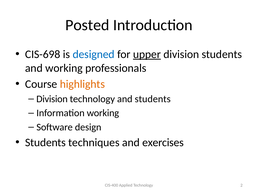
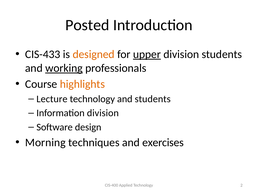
CIS-698: CIS-698 -> CIS-433 (43, 54)
designed colour: blue -> orange (94, 54)
working underline: none -> present (64, 68)
Division: Division -> Lecture (52, 99)
Information working: working -> division (103, 113)
Students: Students -> Morning (45, 142)
